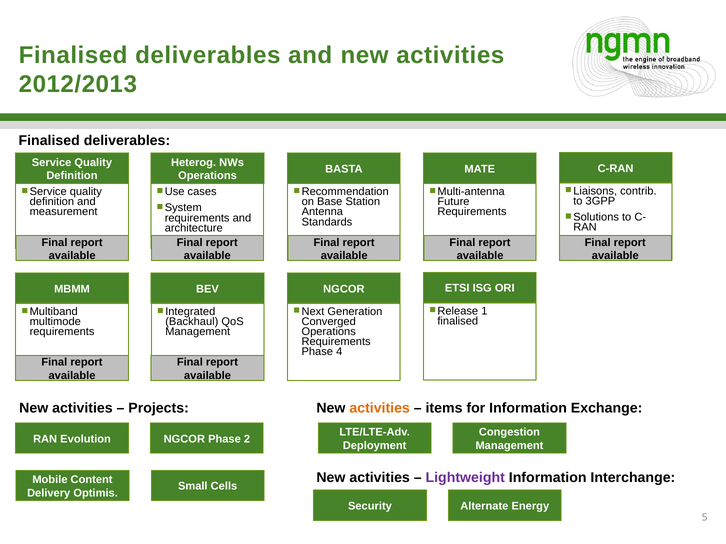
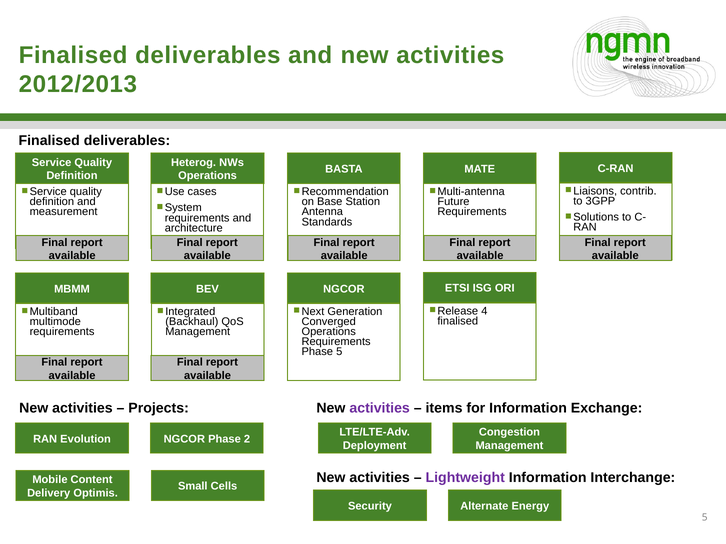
1: 1 -> 4 (484, 311)
Phase 4: 4 -> 5 (339, 352)
activities colour: orange -> purple (380, 408)
